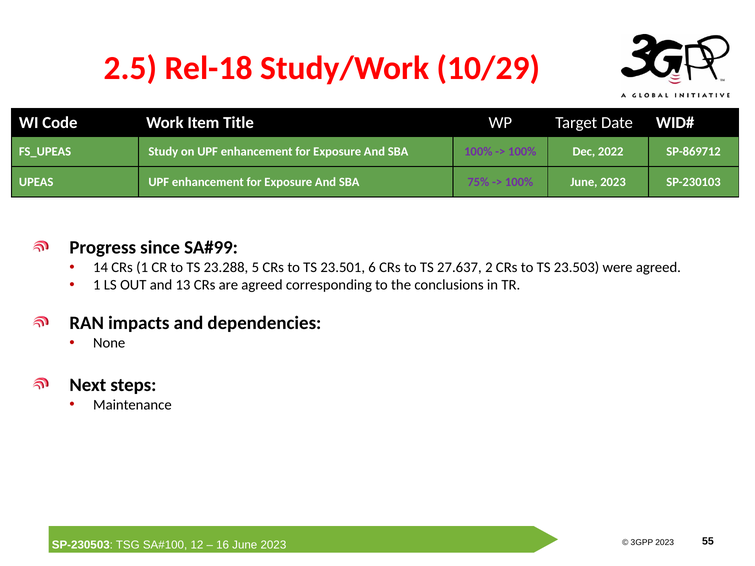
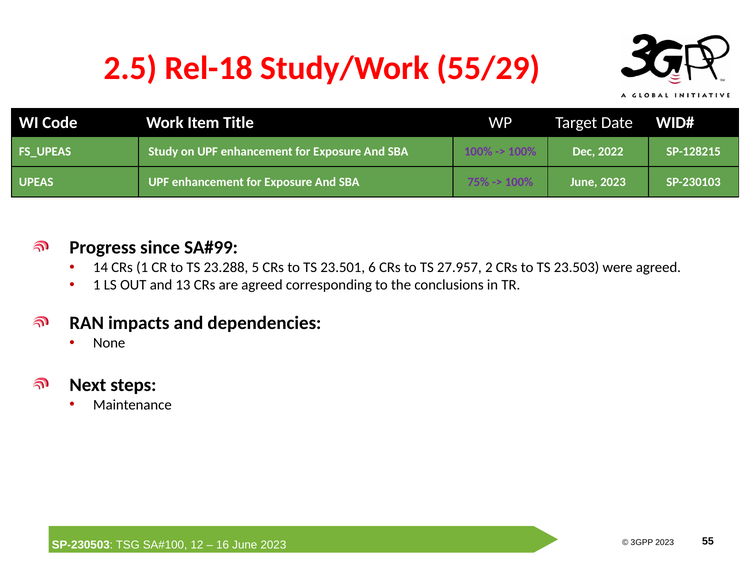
10/29: 10/29 -> 55/29 (489, 68)
SP-869712: SP-869712 -> SP-128215 (694, 152)
27.637: 27.637 -> 27.957 (459, 268)
